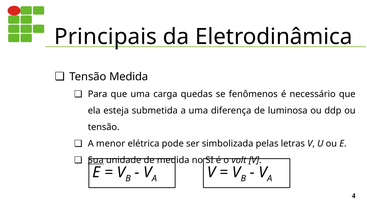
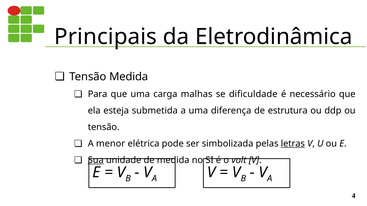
quedas: quedas -> malhas (197, 94)
fenômenos: fenômenos -> dificuldade (253, 94)
luminosa: luminosa -> estrutura (288, 111)
letras underline: none -> present (293, 144)
